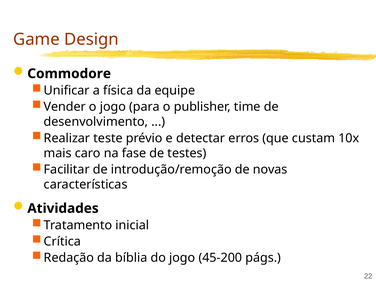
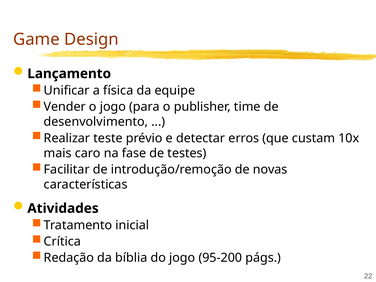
Commodore: Commodore -> Lançamento (69, 74)
45-200: 45-200 -> 95-200 (220, 258)
